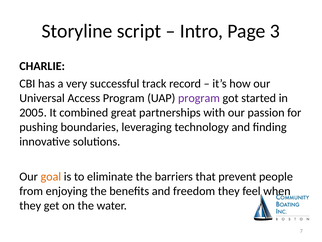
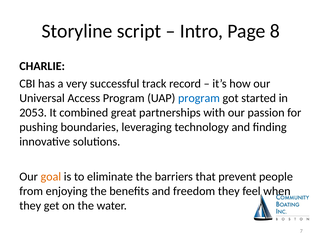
3: 3 -> 8 (275, 31)
program colour: purple -> blue (199, 98)
2005: 2005 -> 2053 (33, 112)
